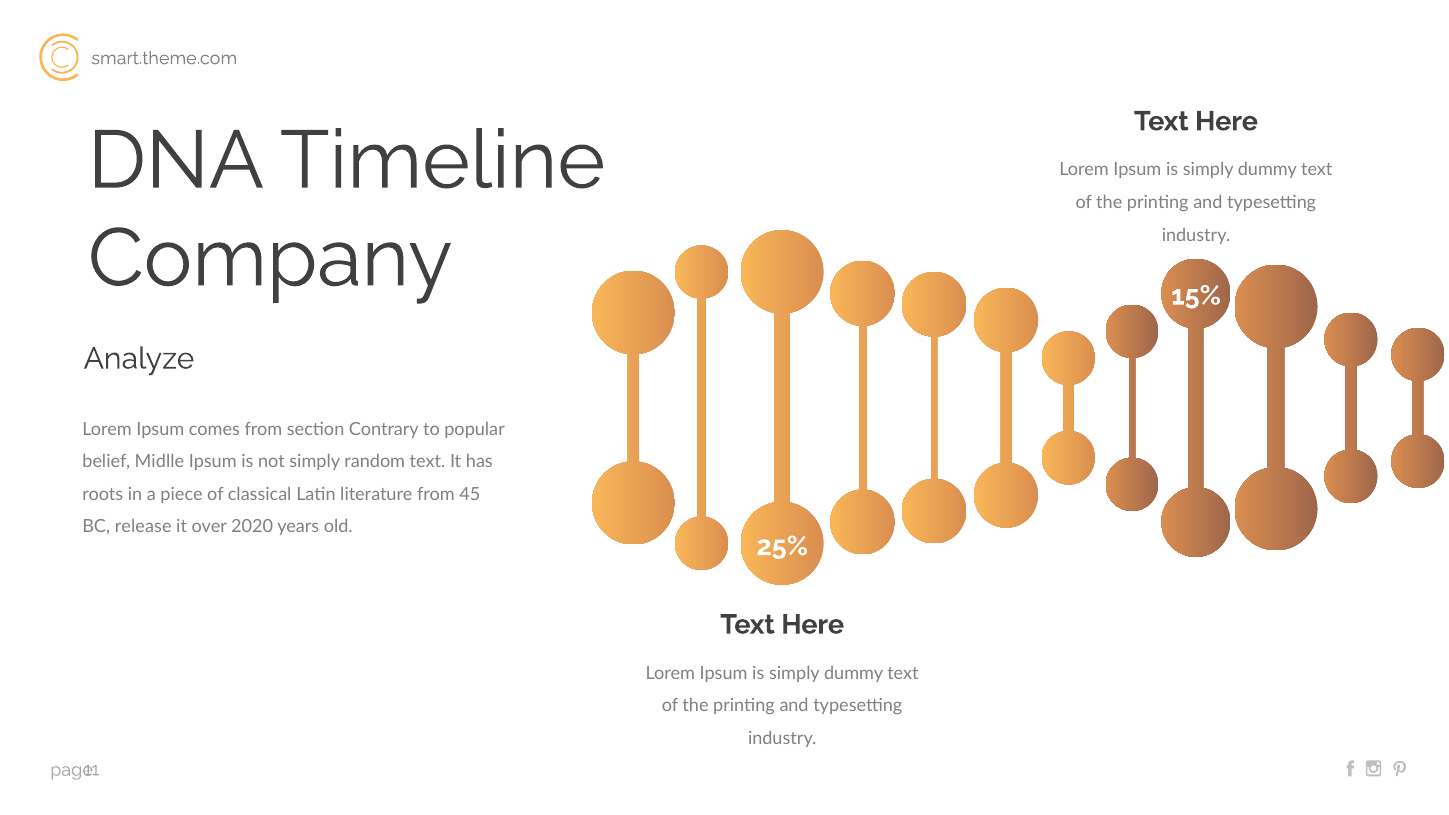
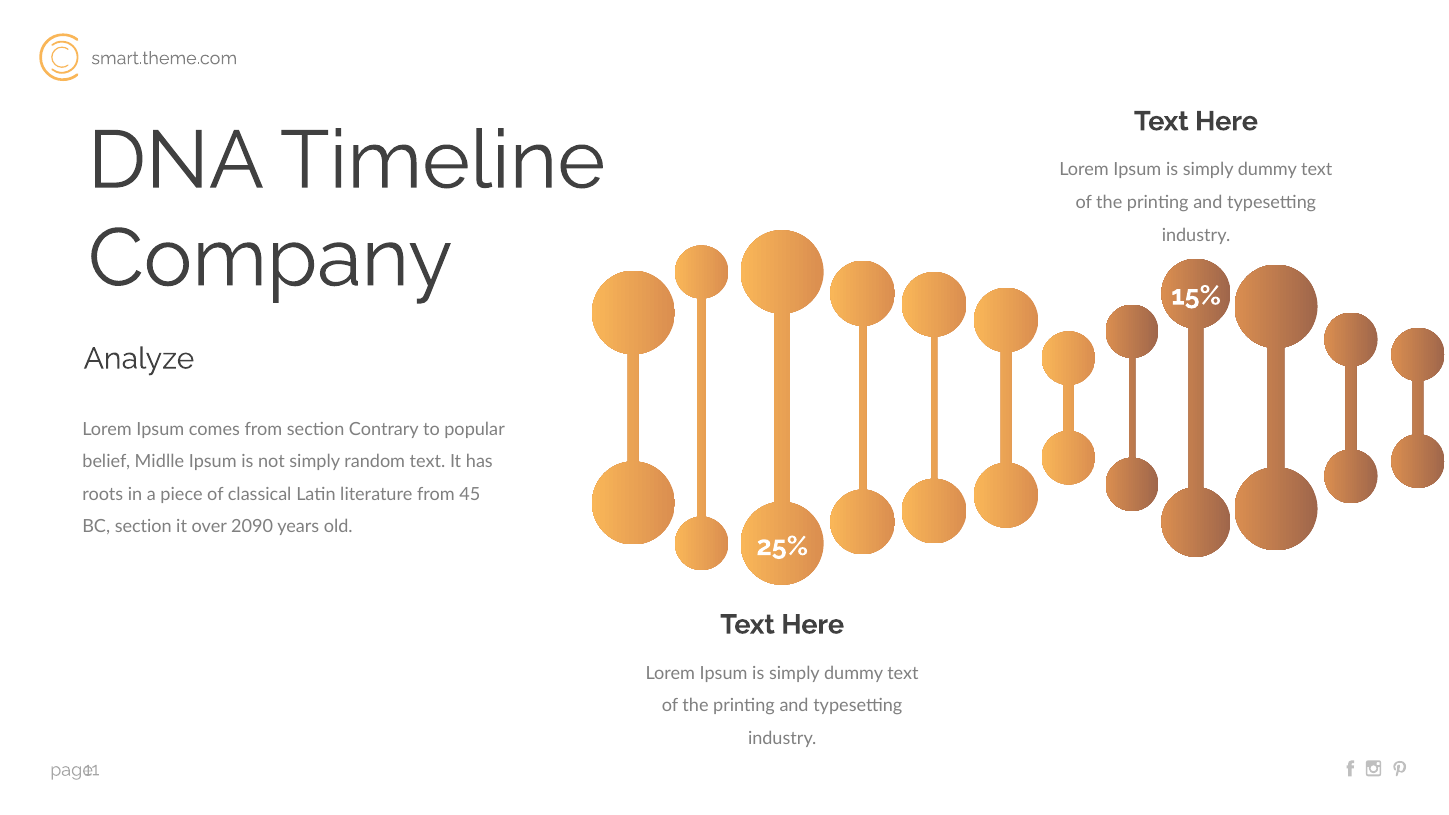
BC release: release -> section (143, 527)
2020: 2020 -> 2090 (252, 527)
